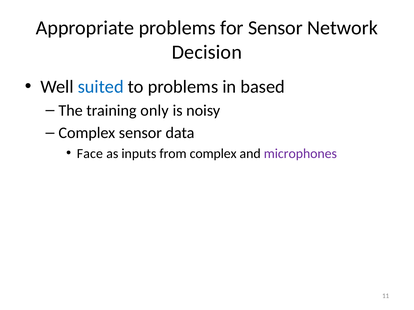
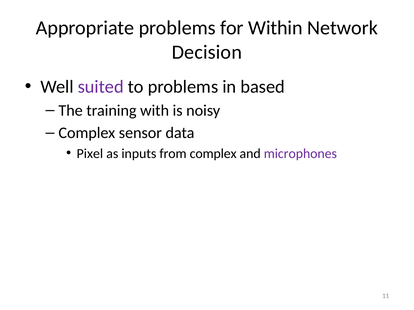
for Sensor: Sensor -> Within (275, 28)
suited colour: blue -> purple (101, 87)
only: only -> with (155, 111)
Face: Face -> Pixel (90, 154)
